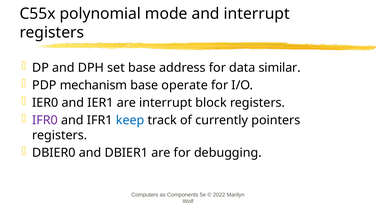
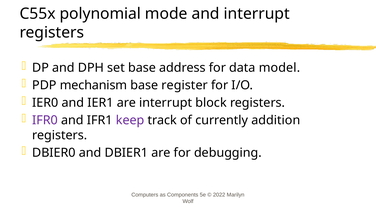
similar: similar -> model (279, 68)
operate: operate -> register (185, 86)
keep colour: blue -> purple (130, 121)
pointers: pointers -> addition (276, 121)
